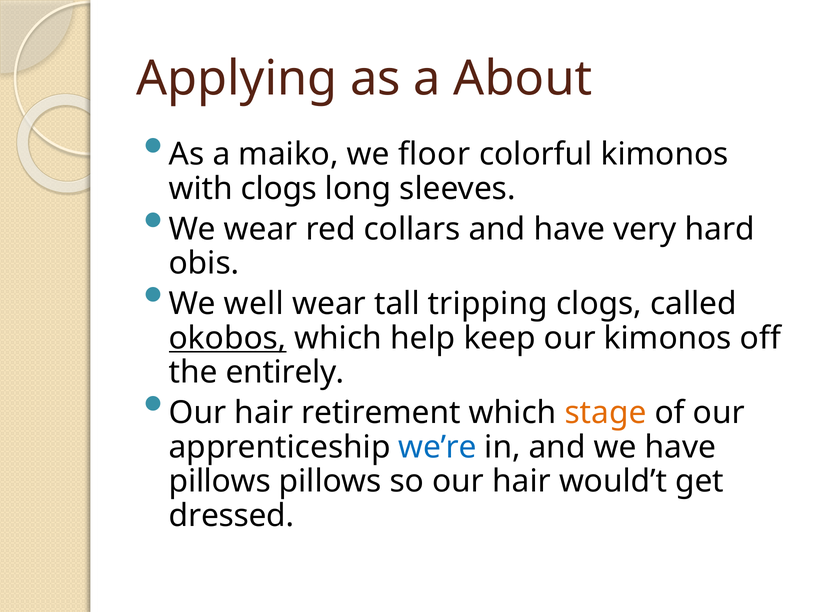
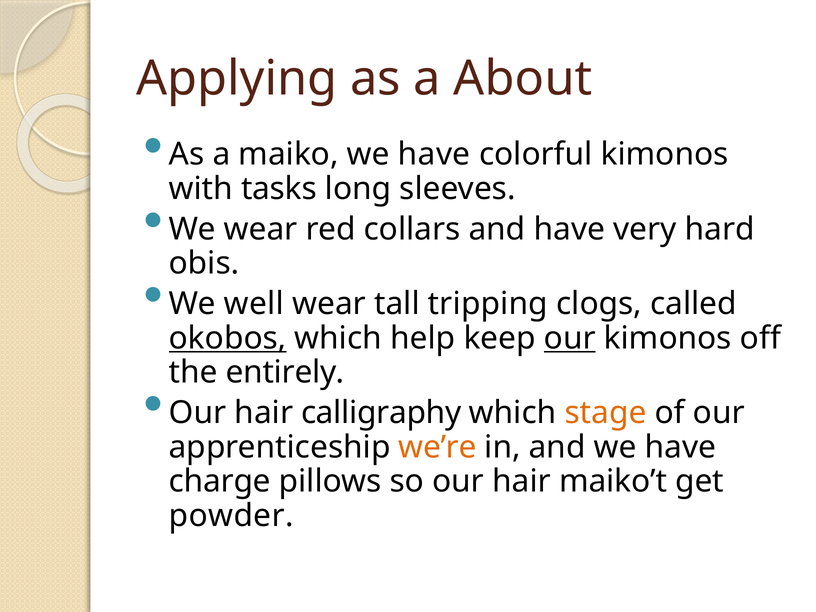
maiko we floor: floor -> have (434, 154)
with clogs: clogs -> tasks (279, 189)
our underline: none -> present (570, 338)
retirement: retirement -> calligraphy (381, 413)
we’re colour: blue -> orange (438, 447)
pillows: pillows -> charge (220, 481)
would’t: would’t -> maiko’t (613, 481)
dressed: dressed -> powder (231, 516)
